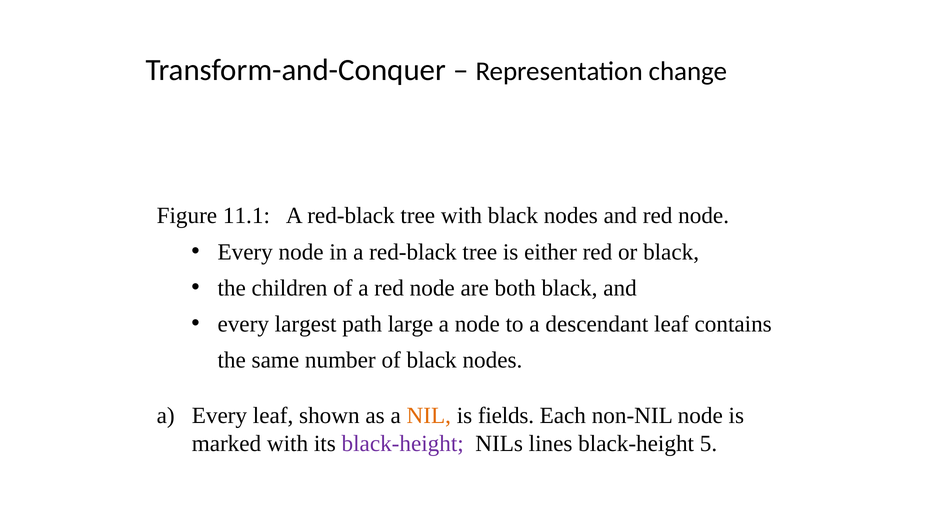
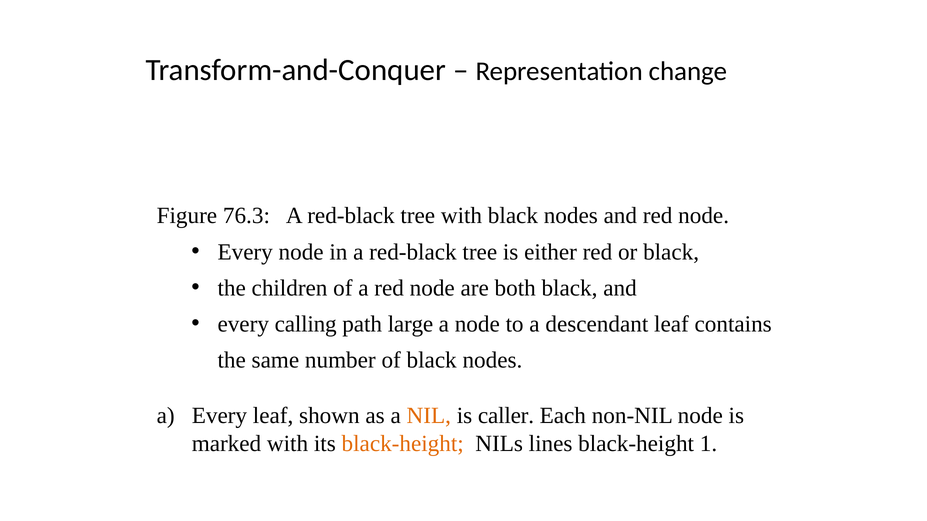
11.1: 11.1 -> 76.3 (246, 216)
largest: largest -> calling (306, 324)
fields: fields -> caller (506, 416)
black-height colour: purple -> orange (403, 444)
5: 5 -> 1 (708, 444)
